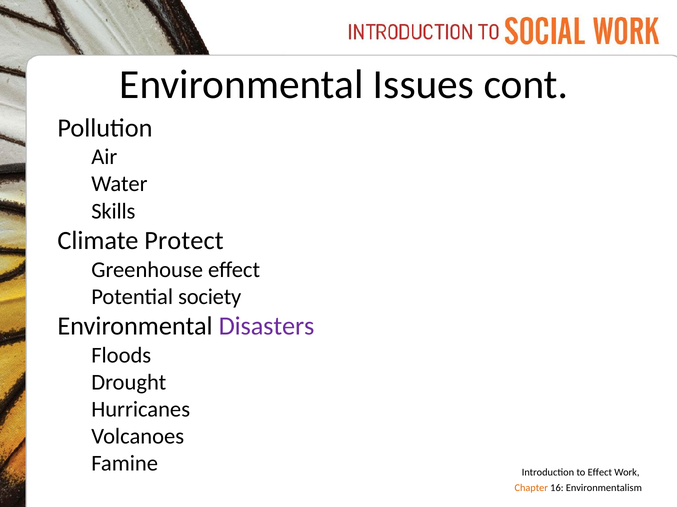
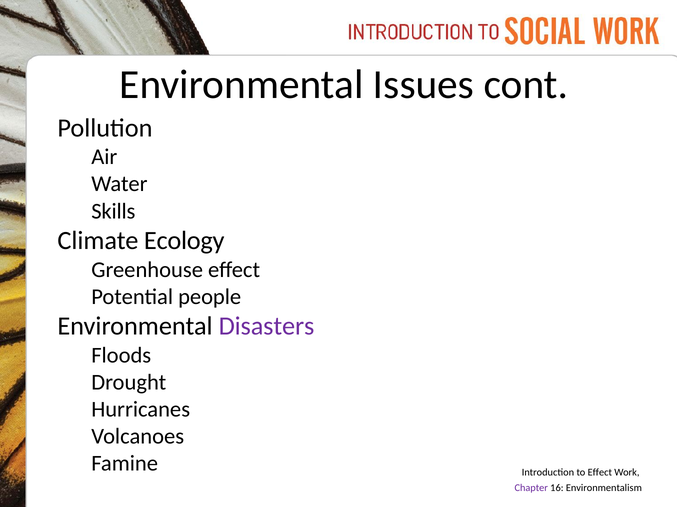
Protect: Protect -> Ecology (184, 241)
society: society -> people (210, 297)
Chapter colour: orange -> purple (531, 488)
